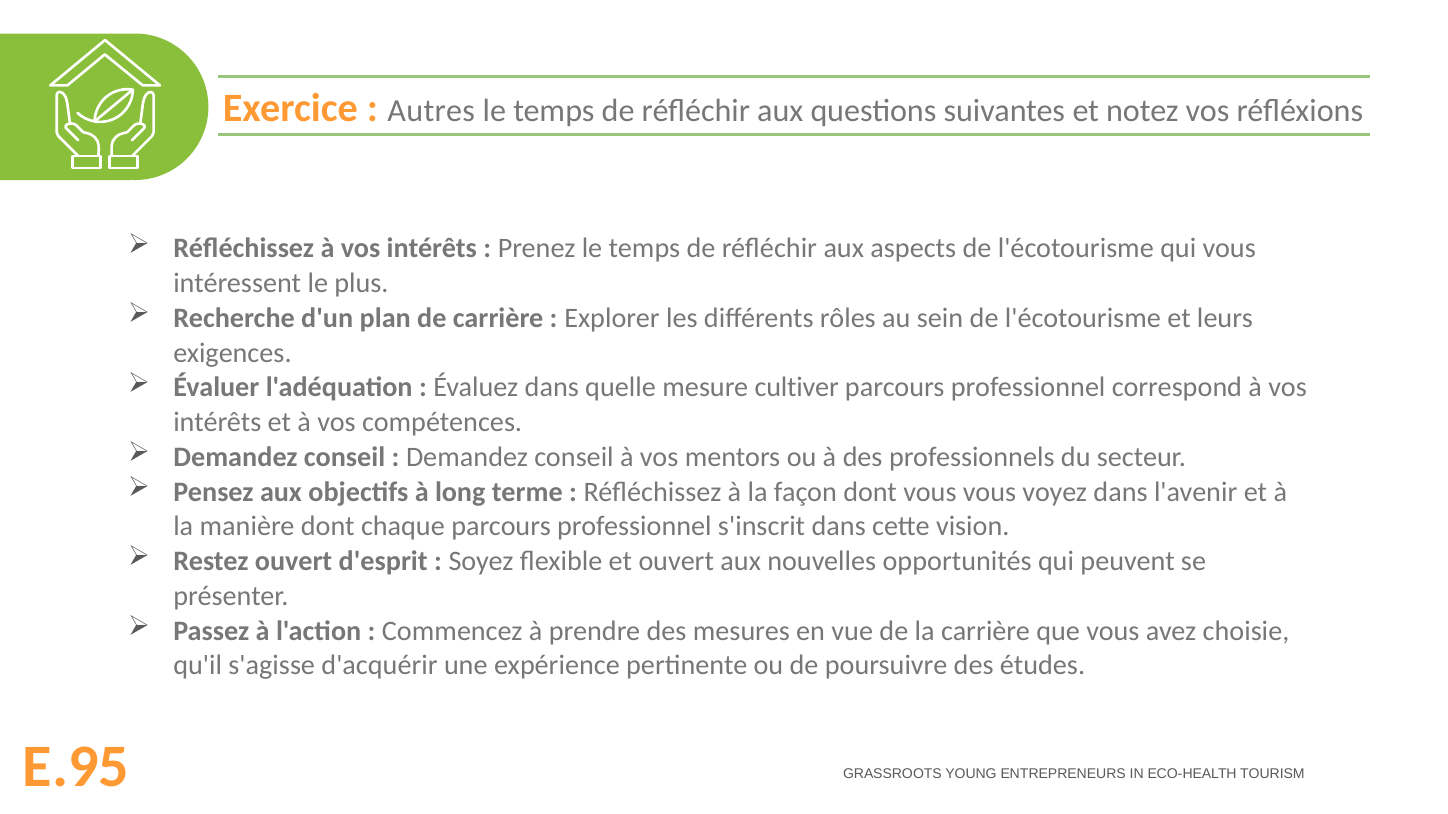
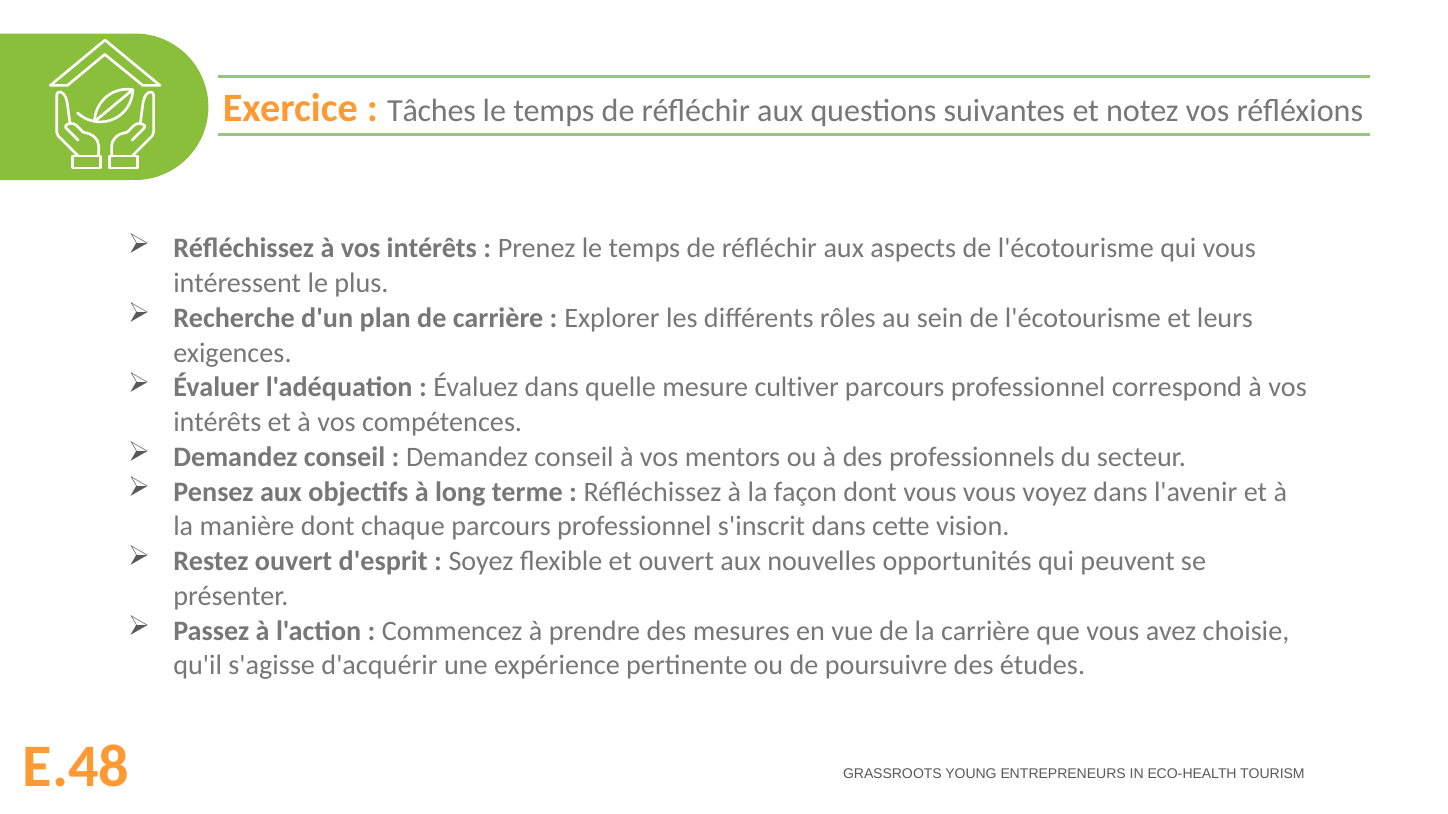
Autres: Autres -> Tâches (432, 111)
E.95: E.95 -> E.48 (76, 767)
